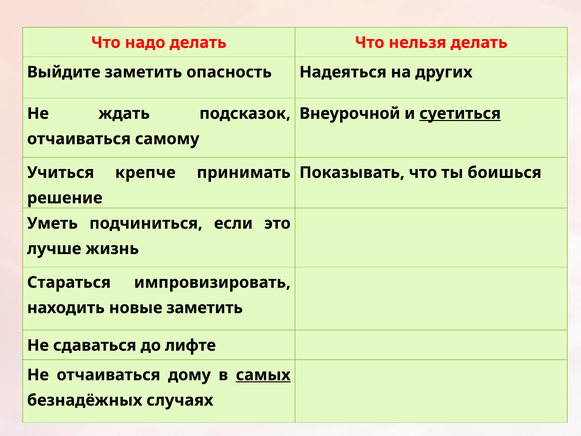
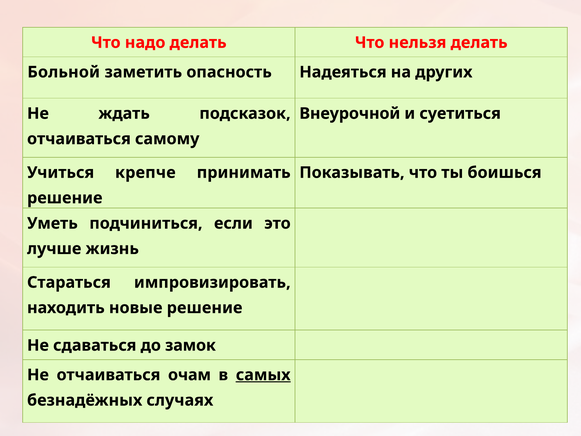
Выйдите: Выйдите -> Больной (64, 72)
суетиться underline: present -> none (460, 113)
новые заметить: заметить -> решение (205, 308)
лифте: лифте -> замок (190, 345)
дому: дому -> очам (189, 375)
